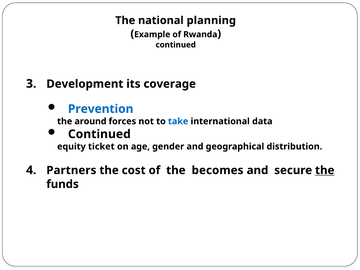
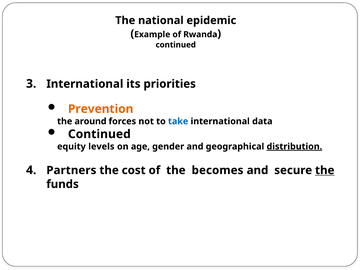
planning: planning -> epidemic (211, 20)
3 Development: Development -> International (85, 84)
coverage: coverage -> priorities (170, 84)
Prevention colour: blue -> orange (101, 109)
ticket: ticket -> levels (101, 147)
distribution underline: none -> present (294, 147)
